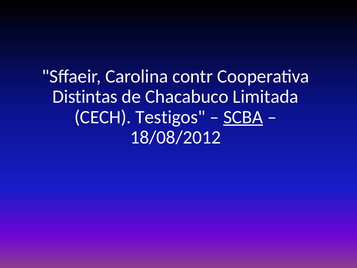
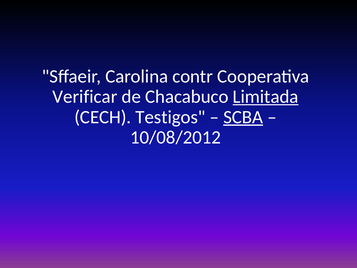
Distintas: Distintas -> Verificar (85, 97)
Limitada underline: none -> present (266, 97)
18/08/2012: 18/08/2012 -> 10/08/2012 (176, 137)
